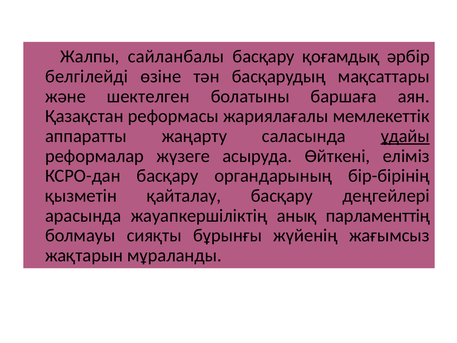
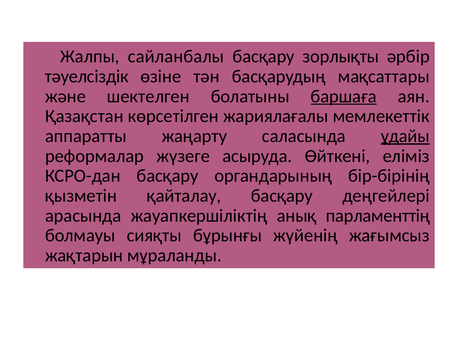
қоғамдық: қоғамдық -> зорлықты (341, 56)
белгілейді: белгілейді -> тәуелсіздік (87, 76)
баршаға underline: none -> present (344, 96)
реформасы: реформасы -> көрсетілген (173, 116)
